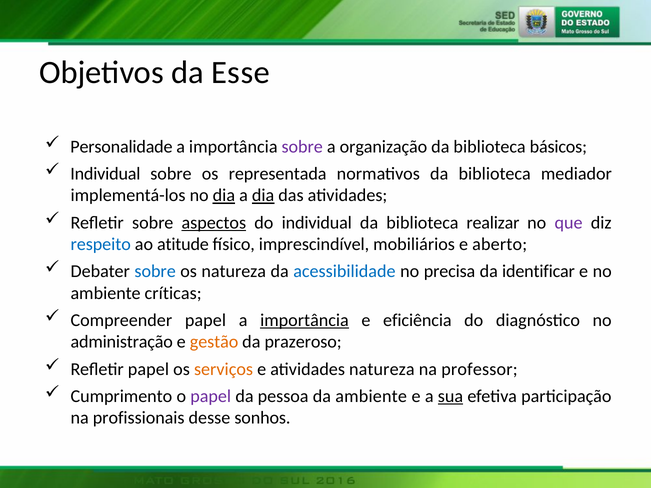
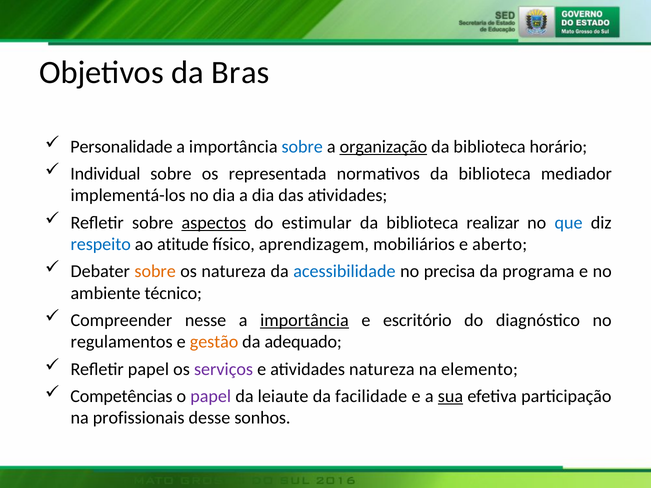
Esse: Esse -> Bras (241, 73)
sobre colour: purple -> blue (302, 147)
organização underline: none -> present (383, 147)
básicos: básicos -> horário (558, 147)
dia underline: present -> none (224, 196)
dia underline: present -> none (263, 196)
do individual: individual -> estimular (317, 223)
que colour: purple -> blue (569, 223)
imprescindível: imprescindível -> aprendizagem (314, 244)
sobre colour: blue -> orange (155, 272)
identificar: identificar -> programa (538, 272)
críticas: críticas -> técnico (173, 293)
Compreender papel: papel -> nesse (206, 320)
eficiência: eficiência -> escritório (417, 320)
administração: administração -> regulamentos (122, 342)
prazeroso: prazeroso -> adequado (303, 342)
serviços colour: orange -> purple (224, 369)
professor: professor -> elemento (479, 369)
Cumprimento: Cumprimento -> Competências (121, 396)
pessoa: pessoa -> leiaute (283, 396)
da ambiente: ambiente -> facilidade (371, 396)
